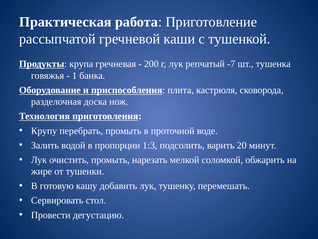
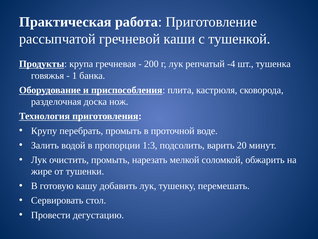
-7: -7 -> -4 (231, 64)
